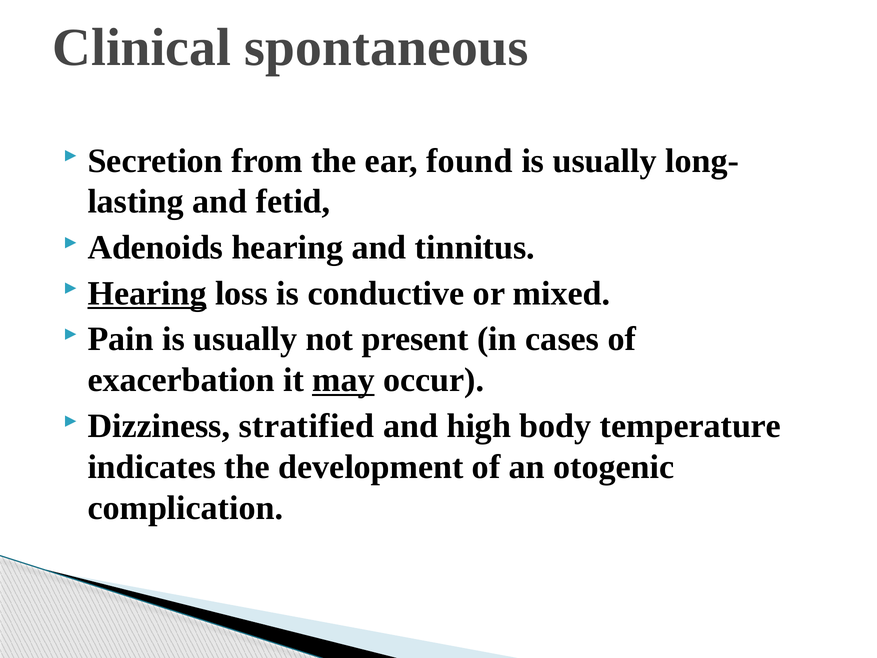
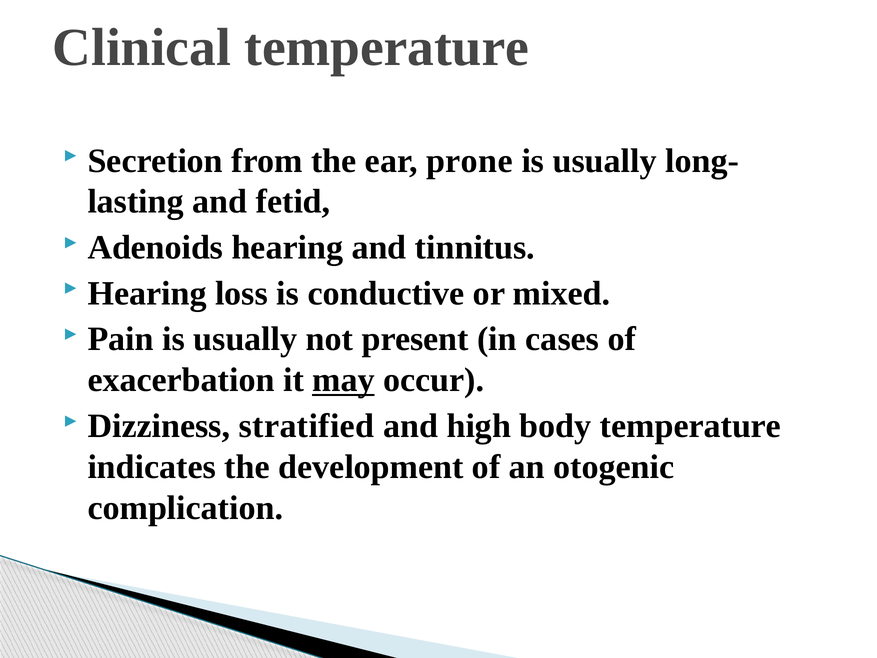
Clinical spontaneous: spontaneous -> temperature (387, 48)
found: found -> prone (469, 161)
Hearing underline: present -> none (147, 293)
